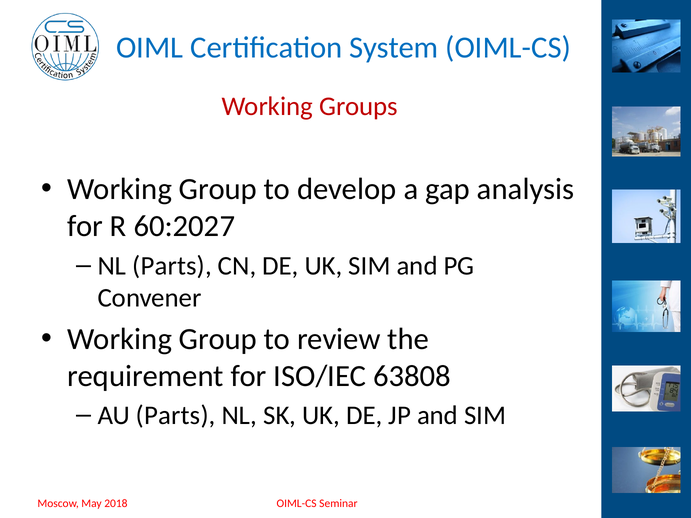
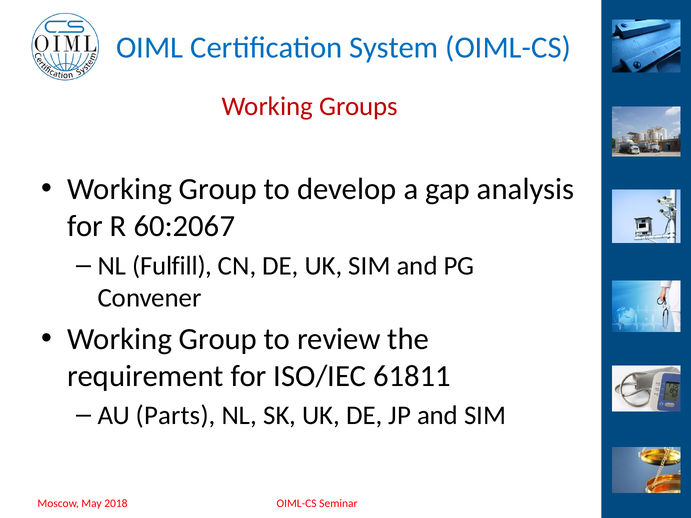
60:2027: 60:2027 -> 60:2067 (184, 226)
NL Parts: Parts -> Fulfill (172, 266)
63808: 63808 -> 61811 (412, 376)
